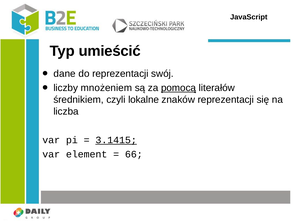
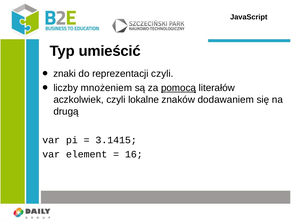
dane: dane -> znaki (65, 74)
reprezentacji swój: swój -> czyli (162, 74)
średnikiem: średnikiem -> aczkolwiek (79, 100)
znaków reprezentacji: reprezentacji -> dodawaniem (226, 100)
liczba: liczba -> drugą (66, 112)
3.1415 underline: present -> none (116, 140)
66: 66 -> 16 (134, 154)
